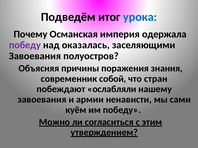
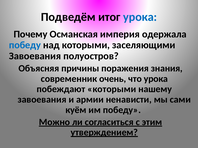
победу colour: purple -> blue (25, 45)
над оказалась: оказалась -> которыми (86, 45)
собой: собой -> очень (113, 79)
что стран: стран -> урока (156, 79)
побеждают ослабляли: ослабляли -> которыми (112, 89)
